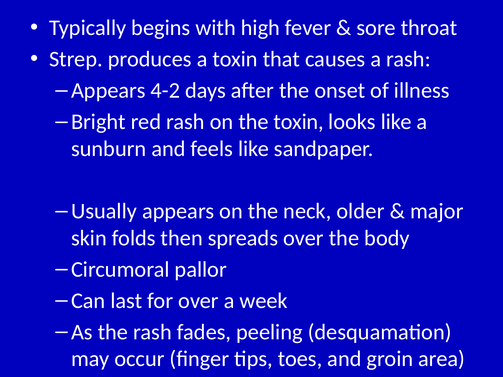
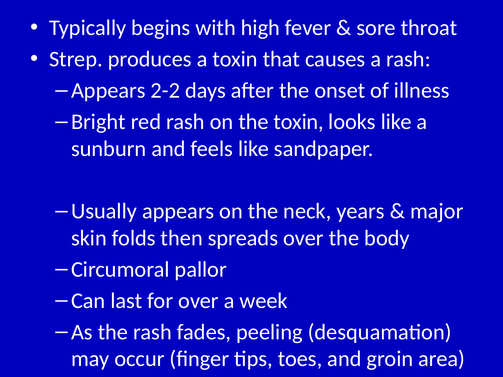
4-2: 4-2 -> 2-2 (165, 91)
older: older -> years (361, 211)
